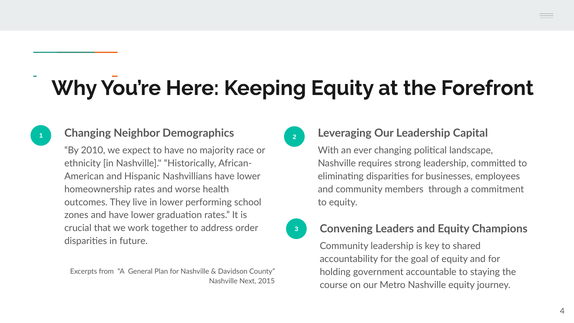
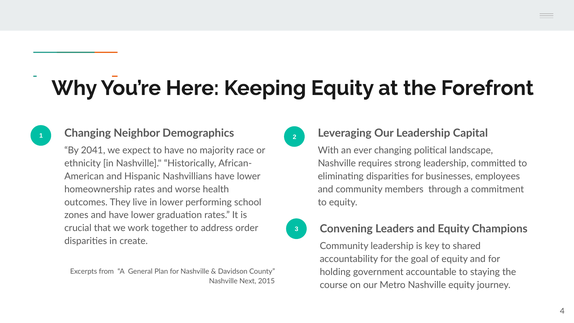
2010: 2010 -> 2041 (93, 150)
future: future -> create (134, 241)
